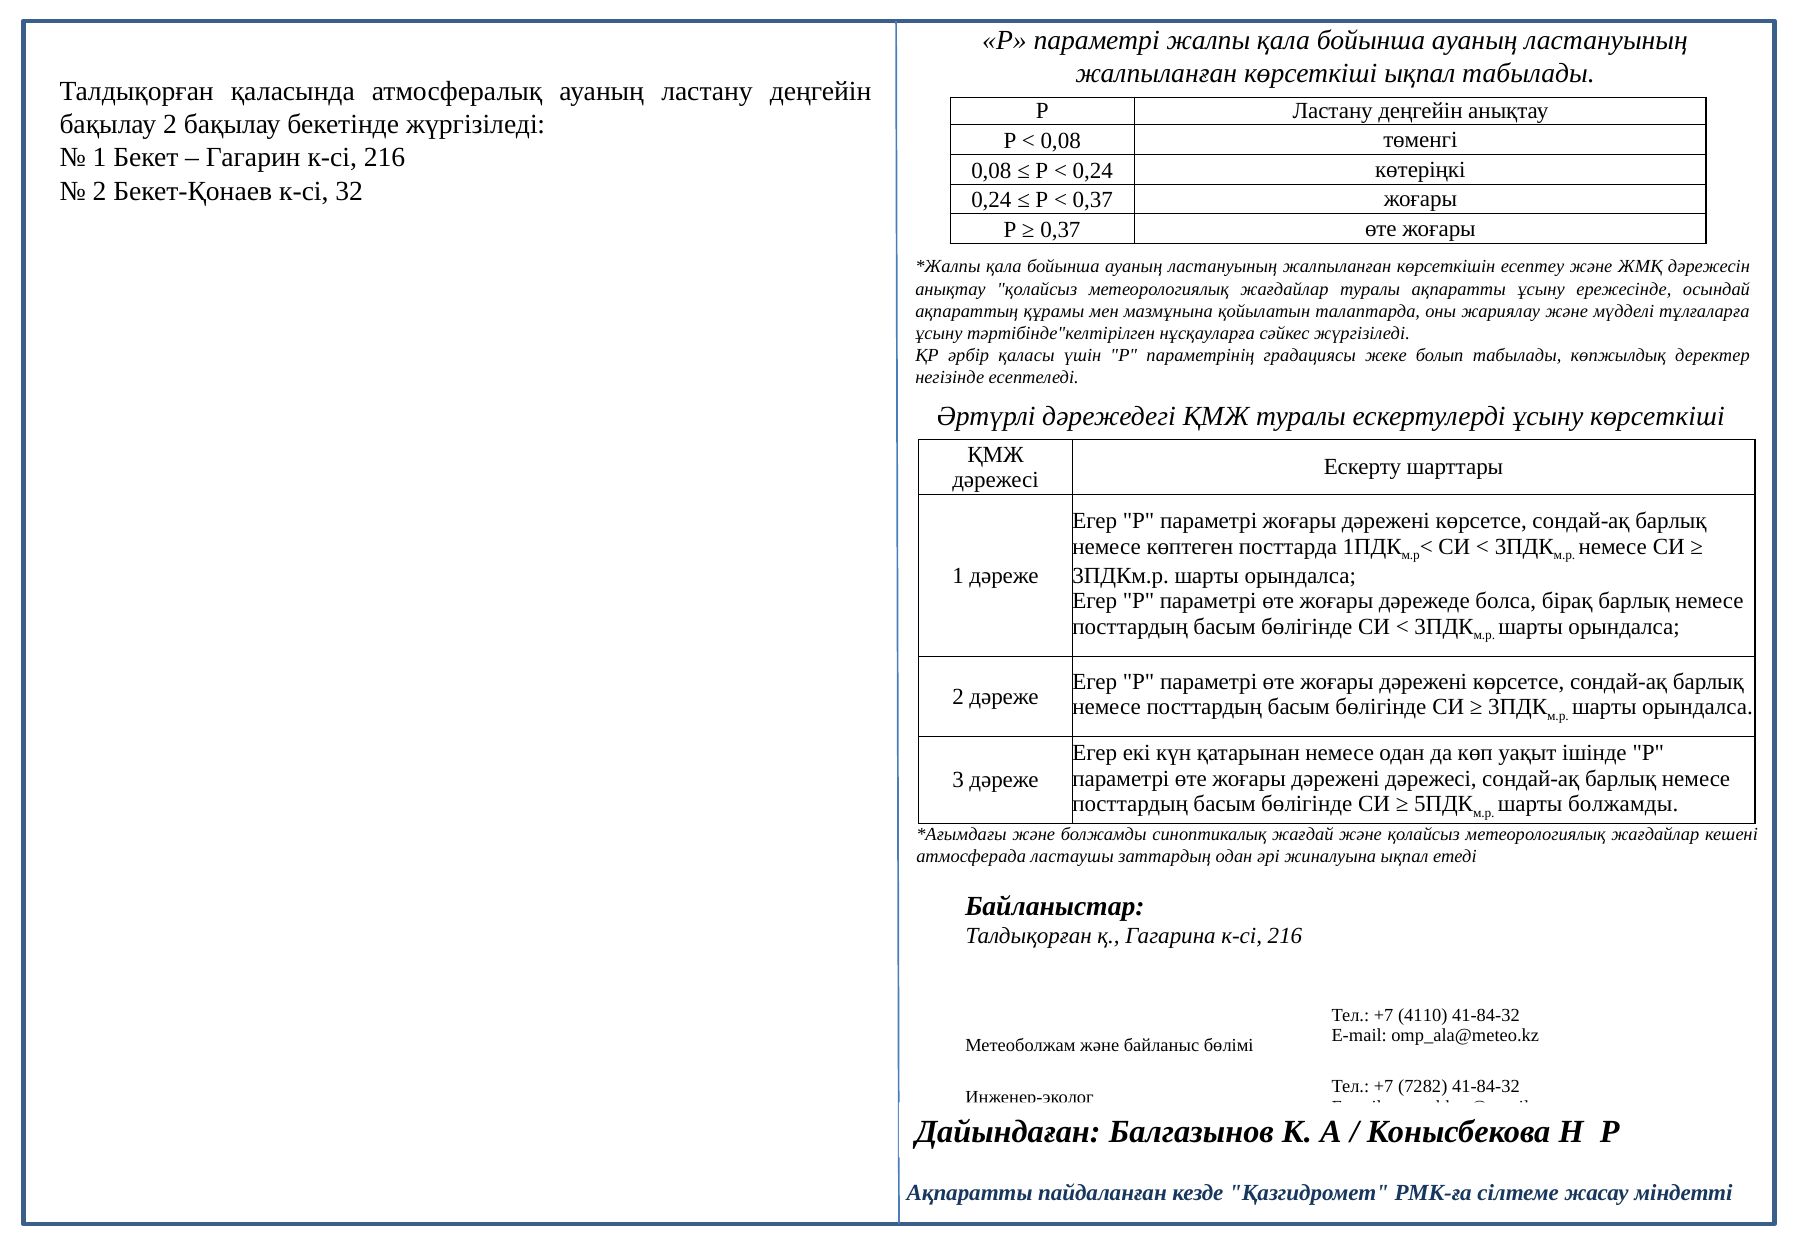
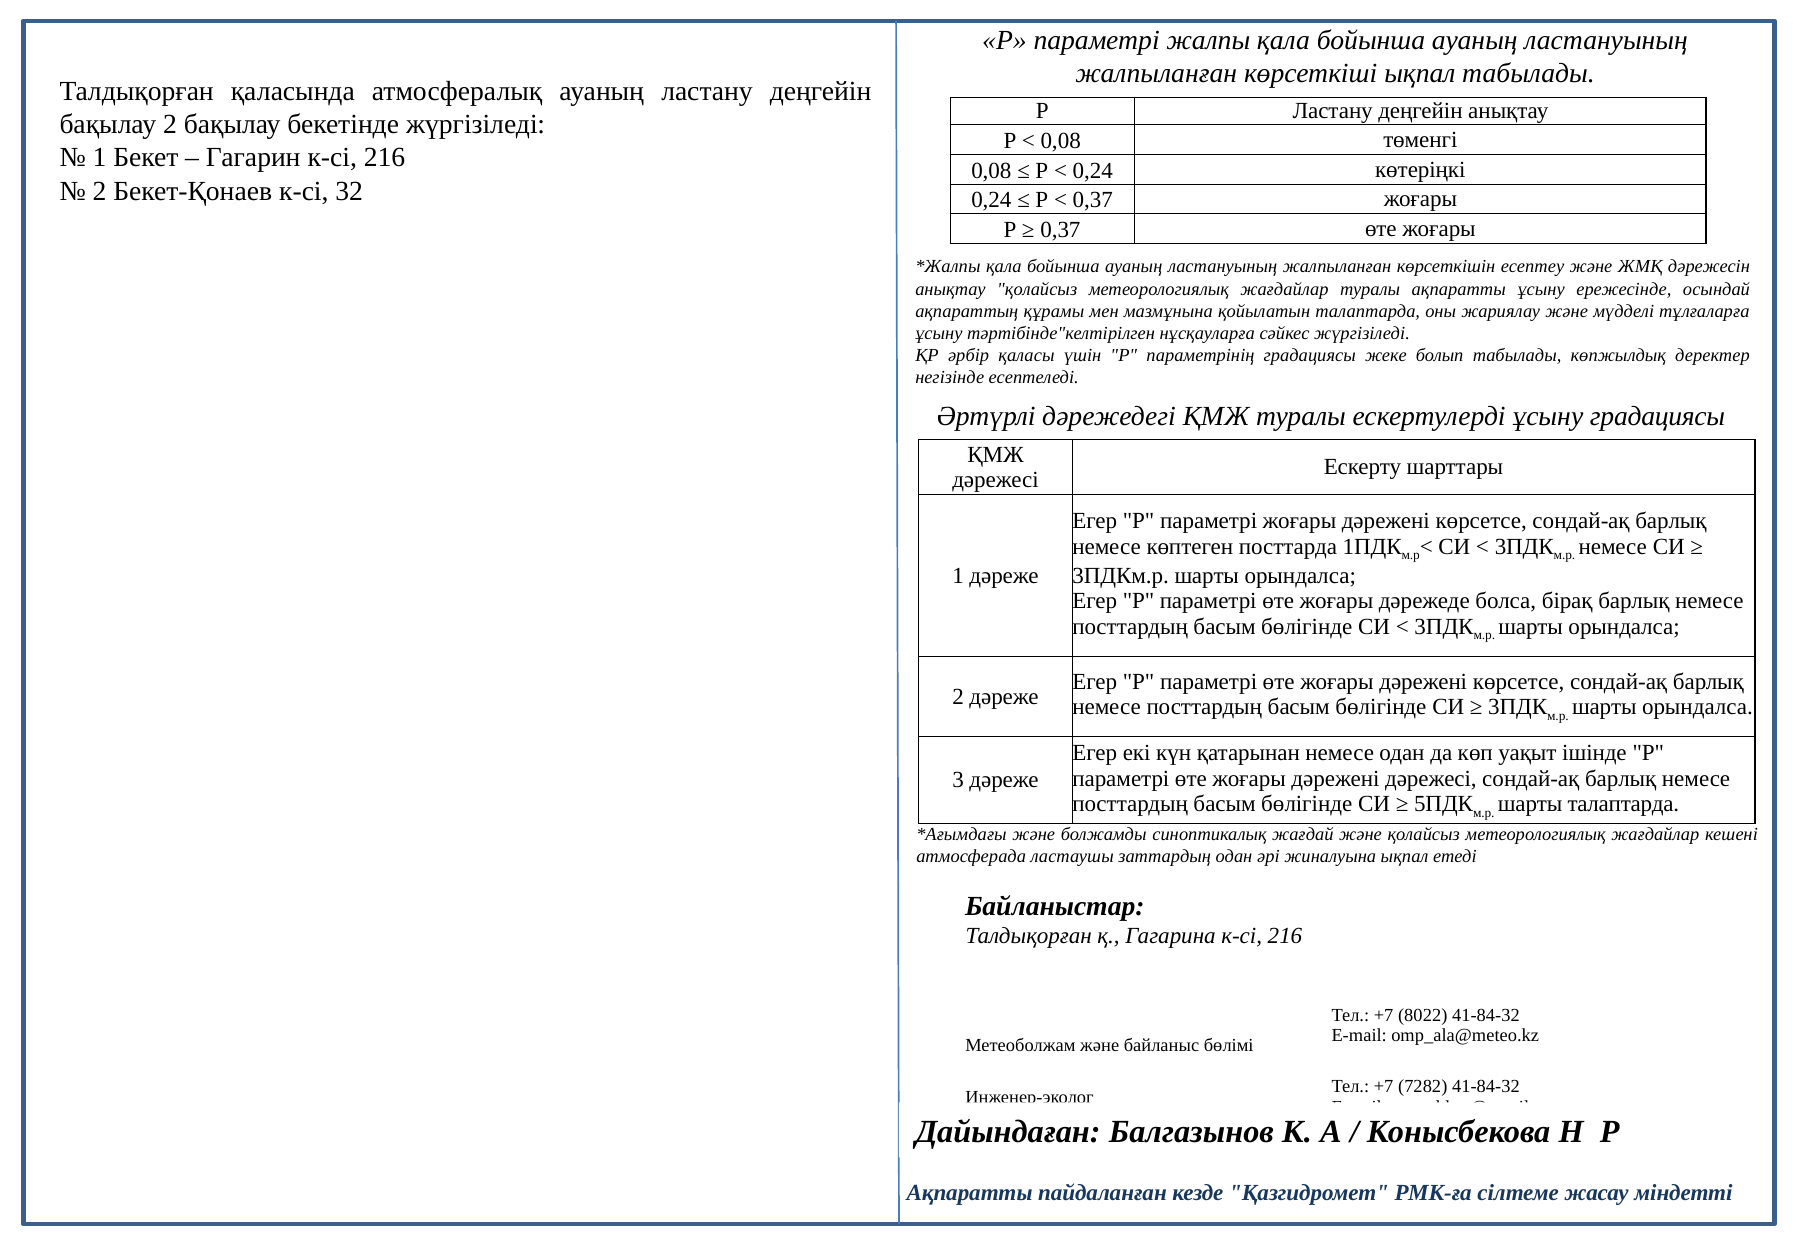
ұсыну көрсеткіші: көрсеткіші -> градациясы (1658, 416)
шарты болжамды: болжамды -> талаптарда (1623, 804)
4110: 4110 -> 8022 (1423, 1015)
